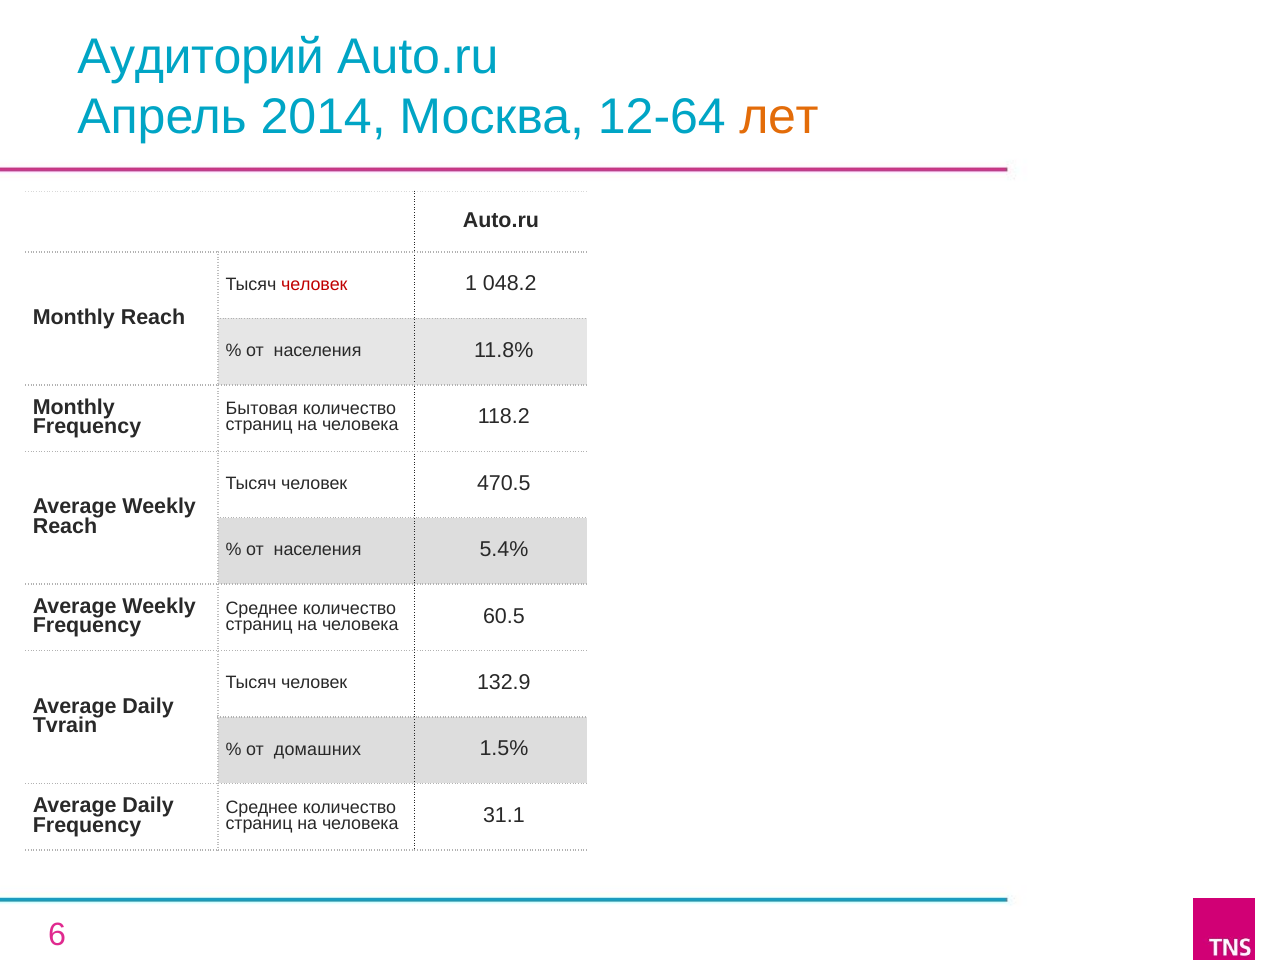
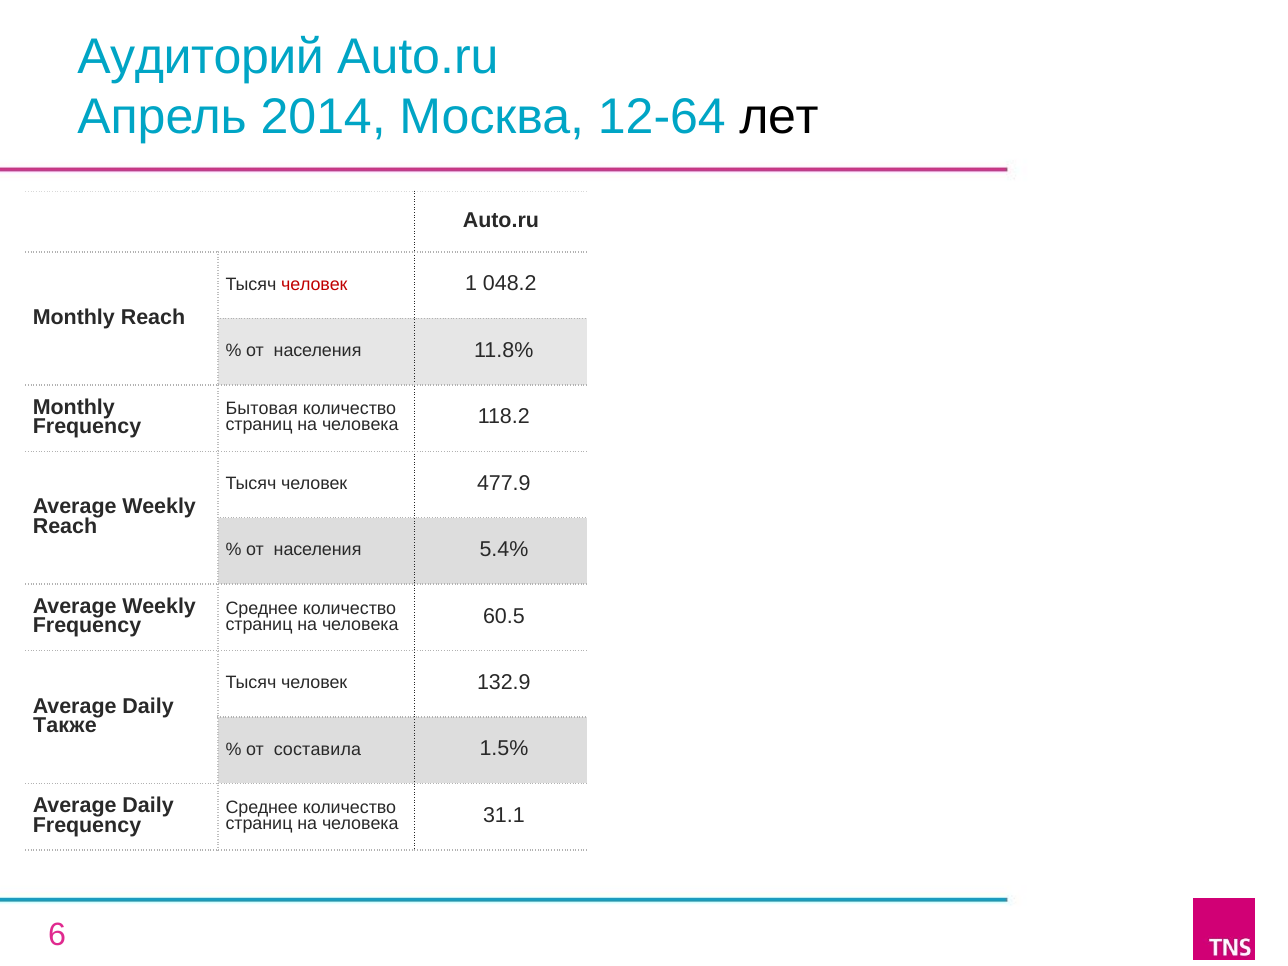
лет colour: orange -> black (779, 117)
470.5: 470.5 -> 477.9 (504, 483)
Tvrain: Tvrain -> Также (65, 725)
домашних: домашних -> составила (317, 749)
